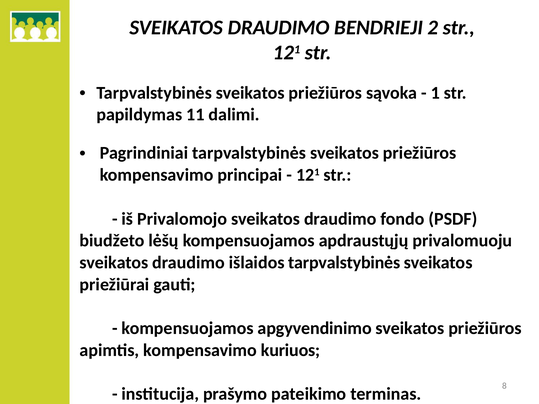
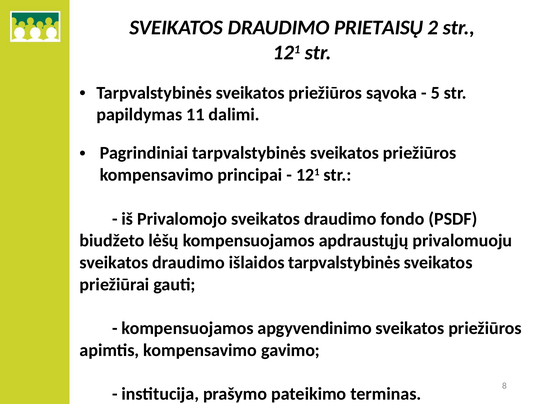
BENDRIEJI: BENDRIEJI -> PRIETAISŲ (379, 28)
1: 1 -> 5 (435, 93)
kuriuos: kuriuos -> gavimo (290, 350)
